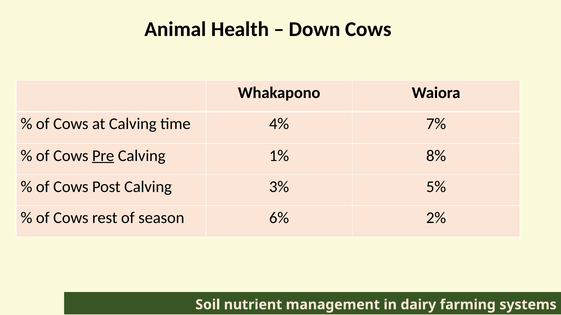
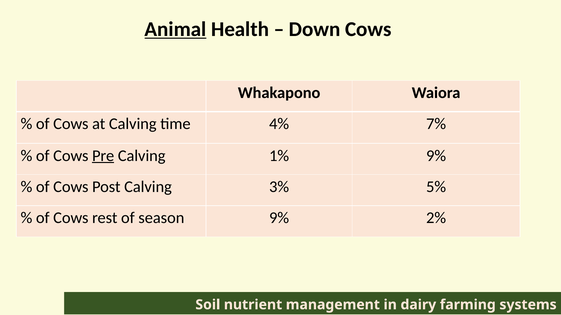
Animal underline: none -> present (175, 29)
1% 8%: 8% -> 9% (436, 156)
season 6%: 6% -> 9% (279, 218)
